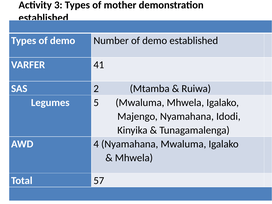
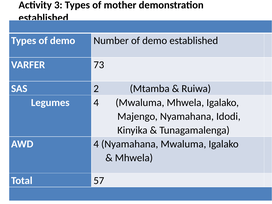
41: 41 -> 73 (99, 65)
Legumes 5: 5 -> 4 (96, 103)
